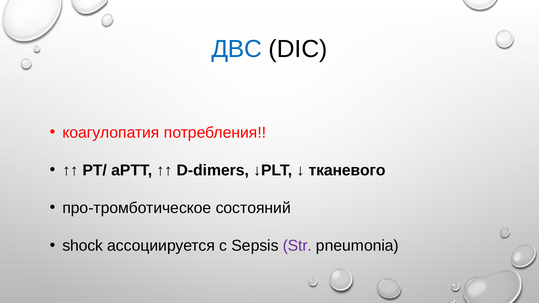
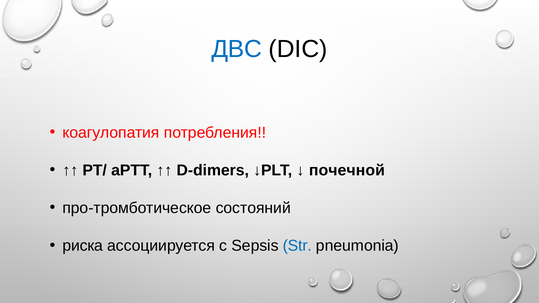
тканевого: тканевого -> почечной (347, 170)
shock: shock -> риска (83, 246)
Str colour: purple -> blue (297, 246)
